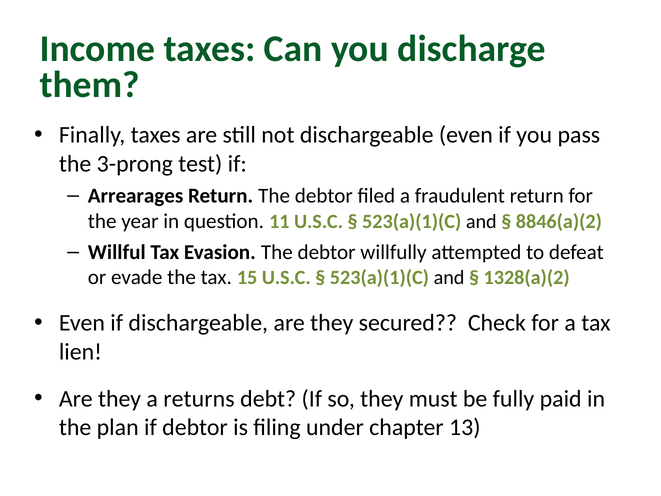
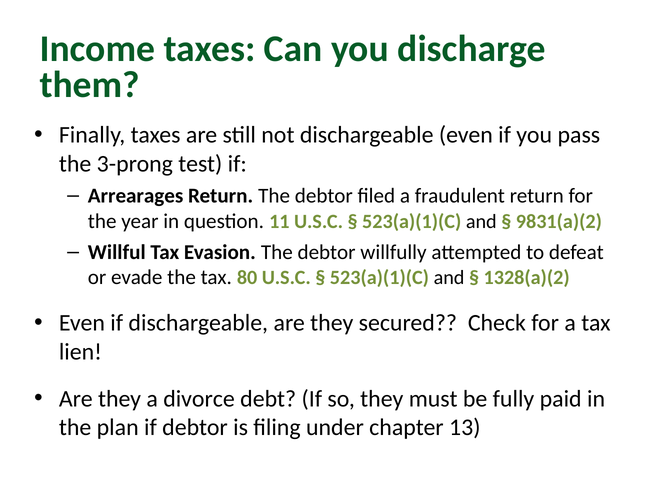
8846(a)(2: 8846(a)(2 -> 9831(a)(2 (559, 222)
15: 15 -> 80 (247, 278)
returns: returns -> divorce (199, 399)
